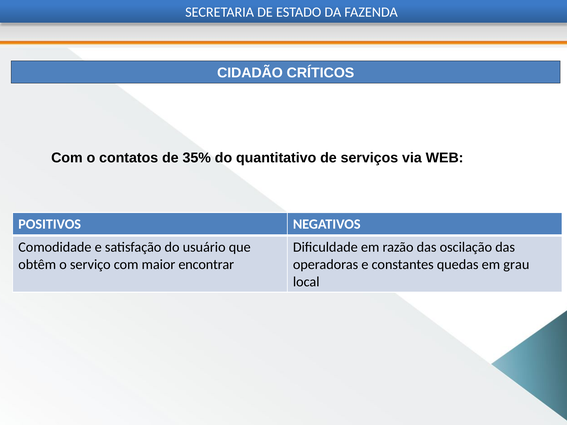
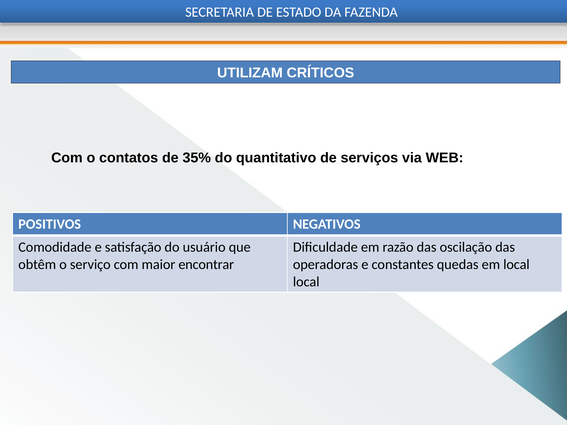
CIDADÃO: CIDADÃO -> UTILIZAM (250, 73)
em grau: grau -> local (516, 265)
